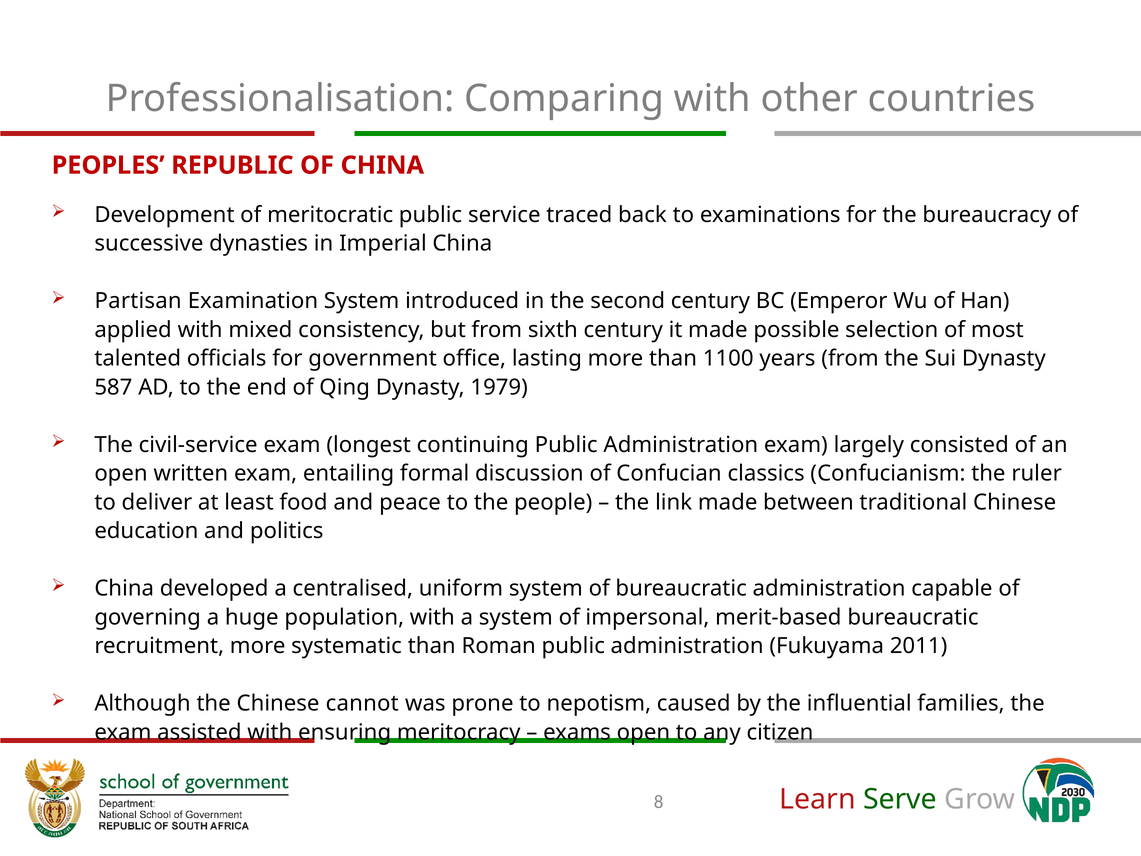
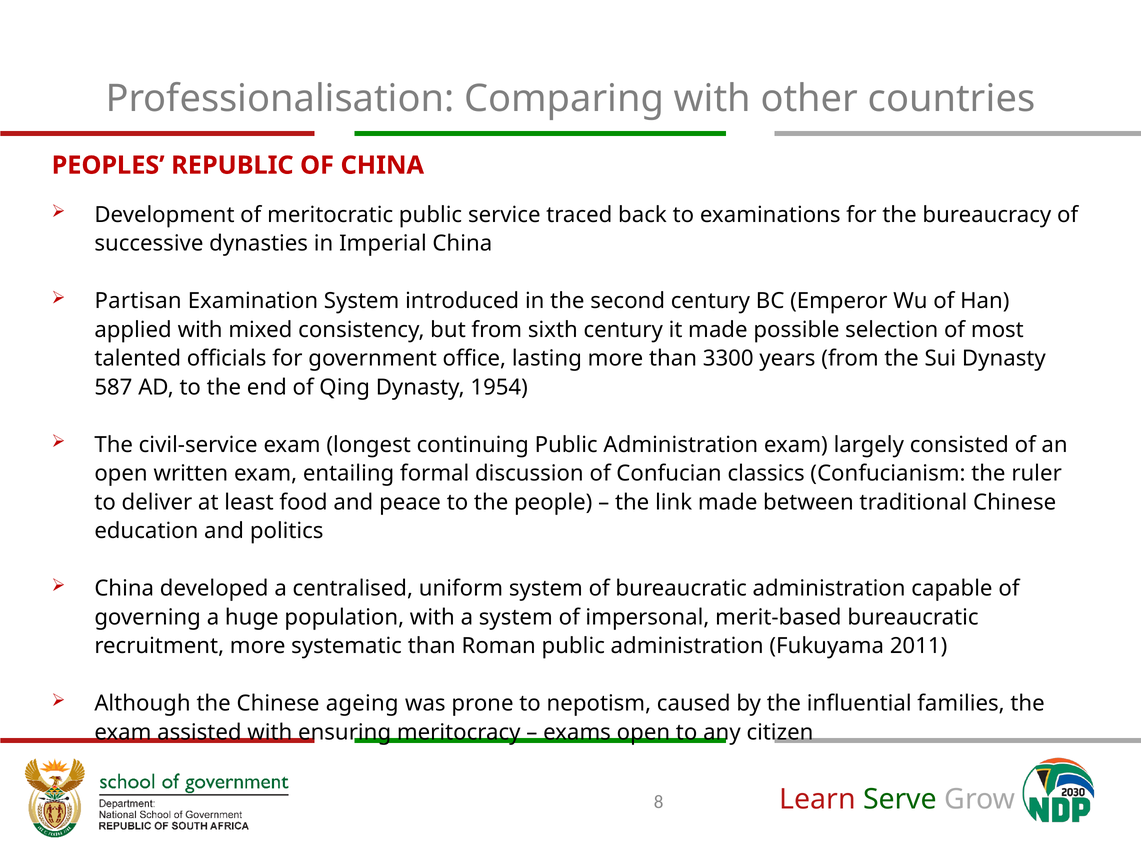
1100: 1100 -> 3300 (728, 358)
1979: 1979 -> 1954 (499, 387)
cannot: cannot -> ageing (362, 703)
